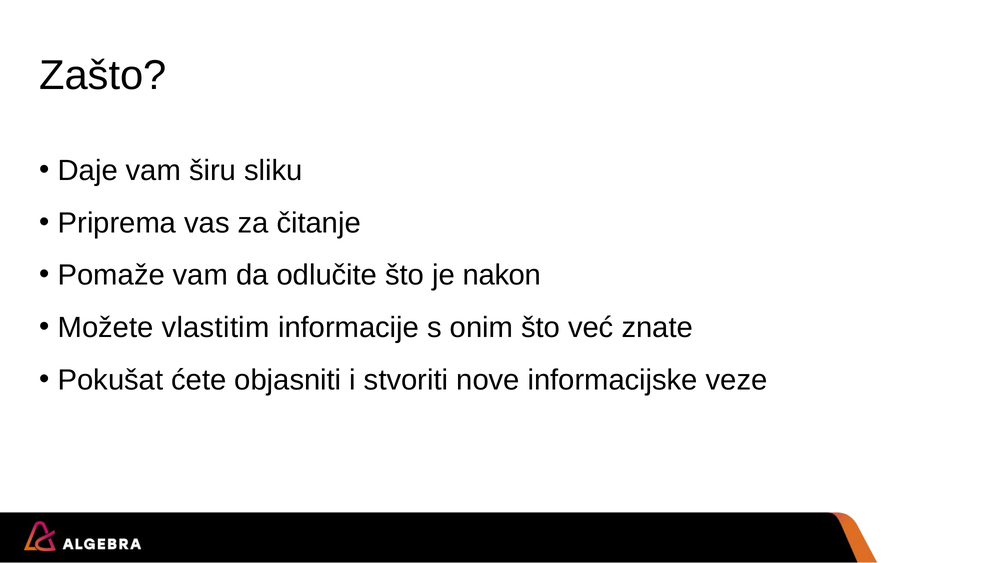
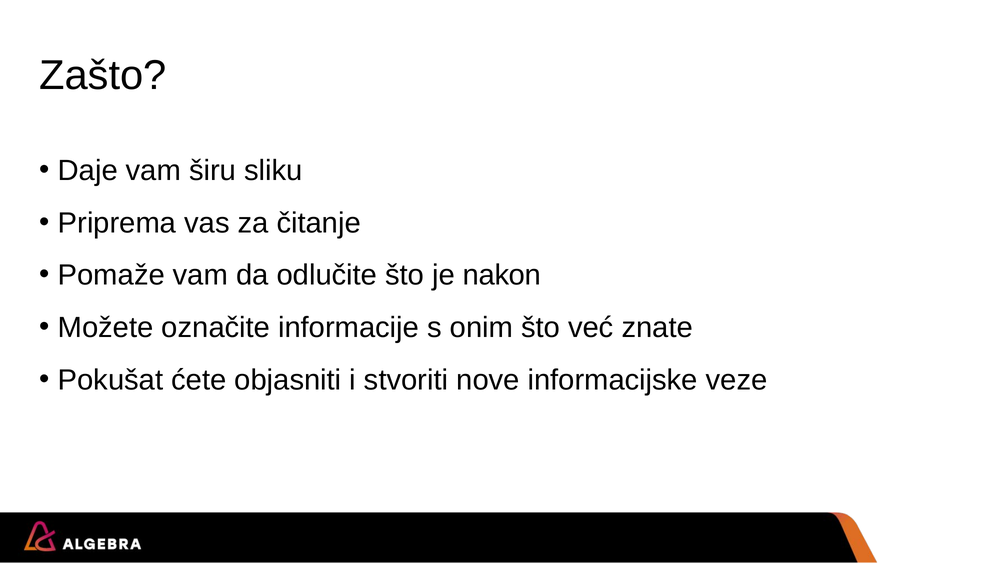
vlastitim: vlastitim -> označite (216, 328)
